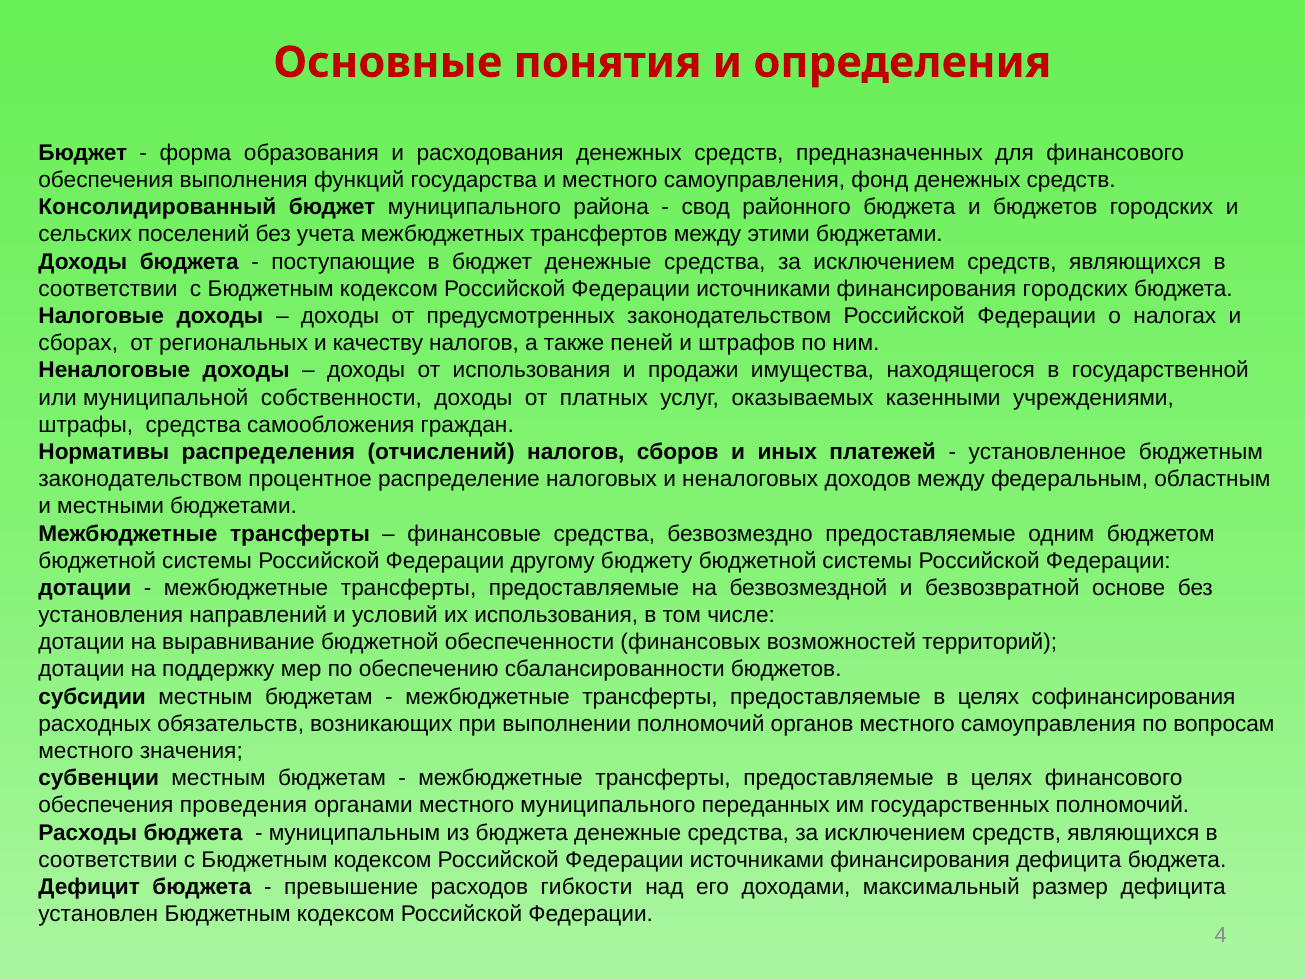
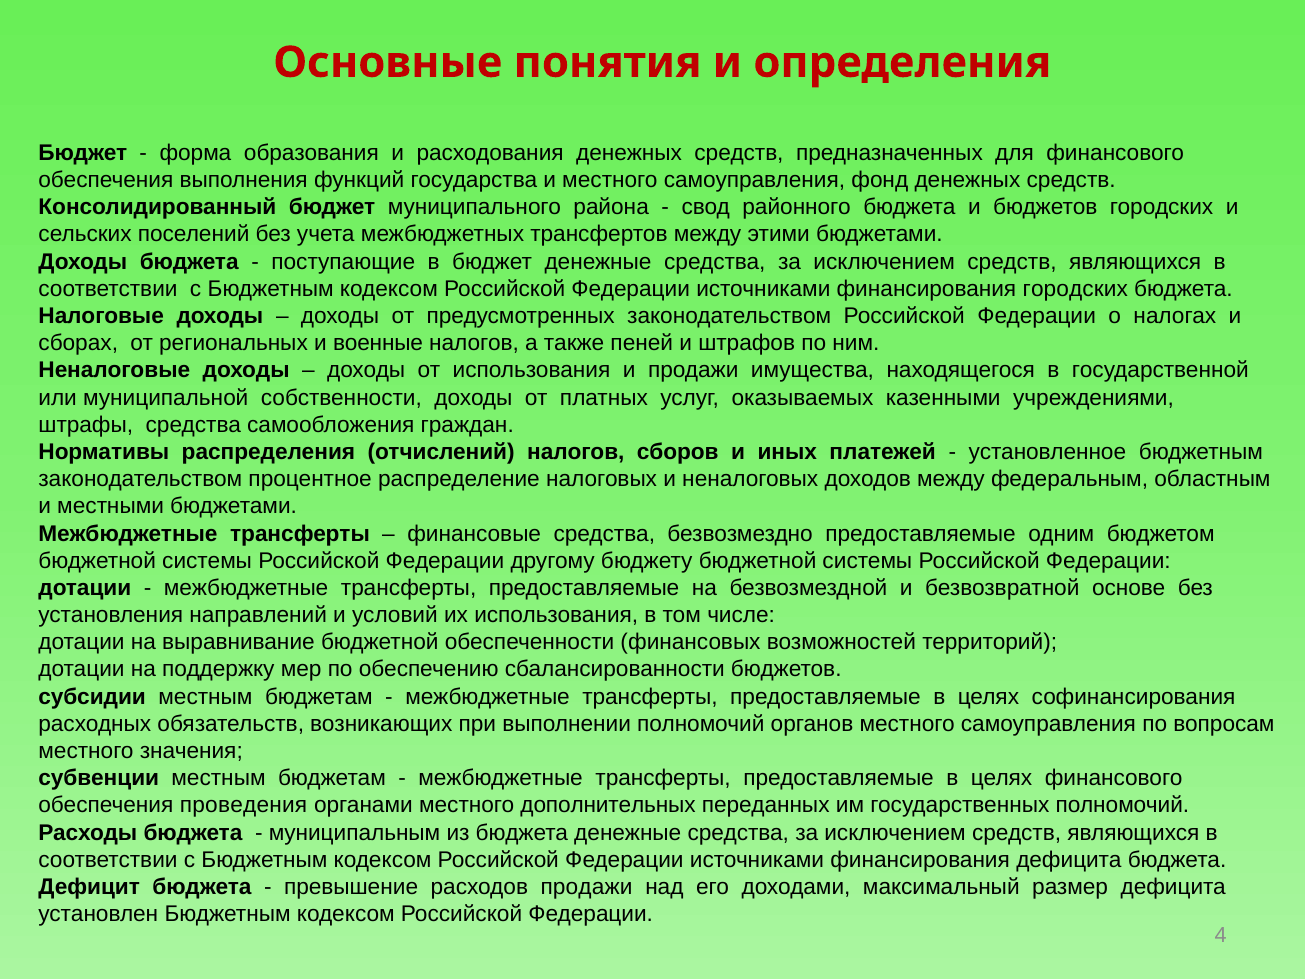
качеству: качеству -> военные (378, 343)
местного муниципального: муниципального -> дополнительных (608, 805)
расходов гибкости: гибкости -> продажи (587, 887)
